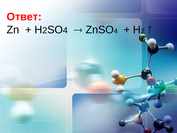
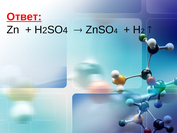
Ответ underline: none -> present (24, 17)
